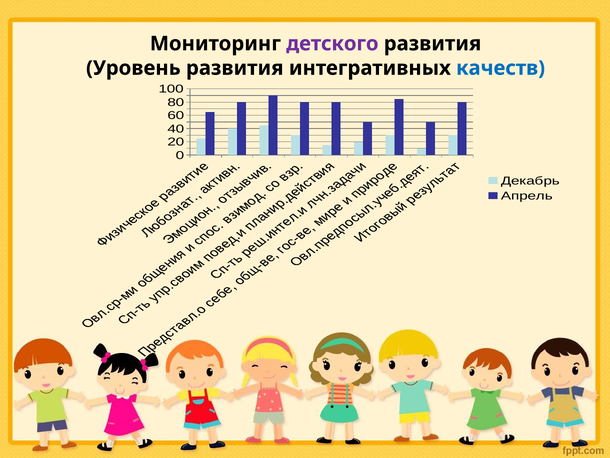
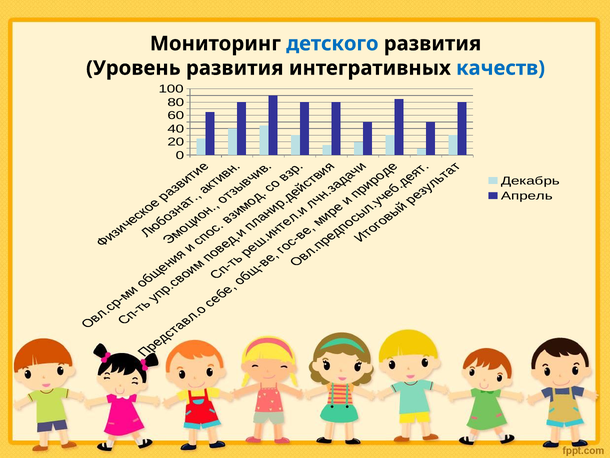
детского colour: purple -> blue (332, 44)
